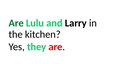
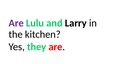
Are colour: green -> purple (16, 23)
